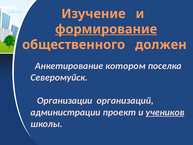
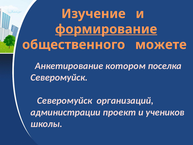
должен: должен -> можете (161, 45)
Организации: Организации -> Северомуйск (65, 100)
учеников underline: present -> none (165, 112)
